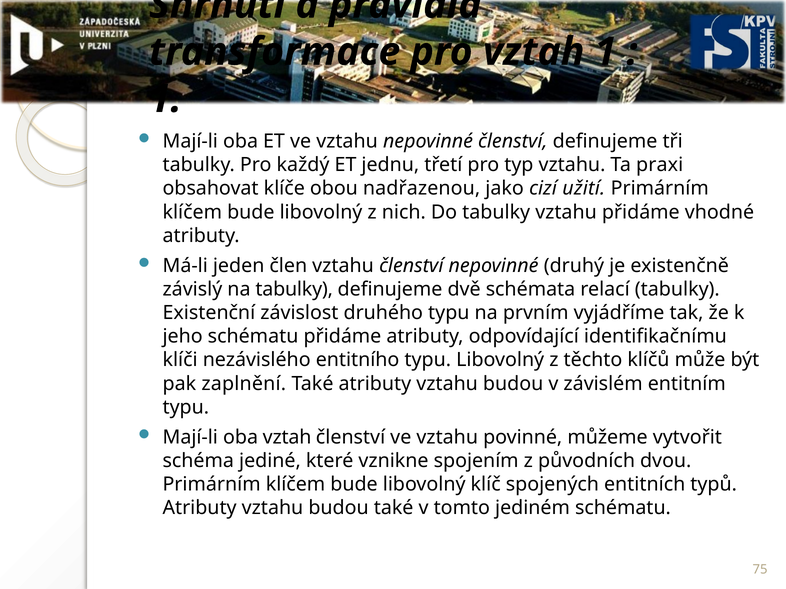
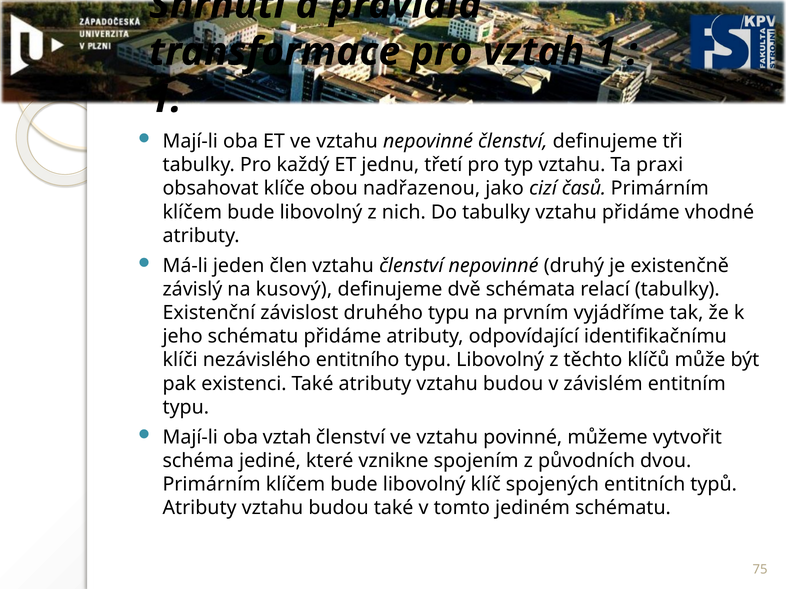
užití: užití -> časů (584, 189)
na tabulky: tabulky -> kusový (294, 290)
zaplnění: zaplnění -> existenci (244, 384)
